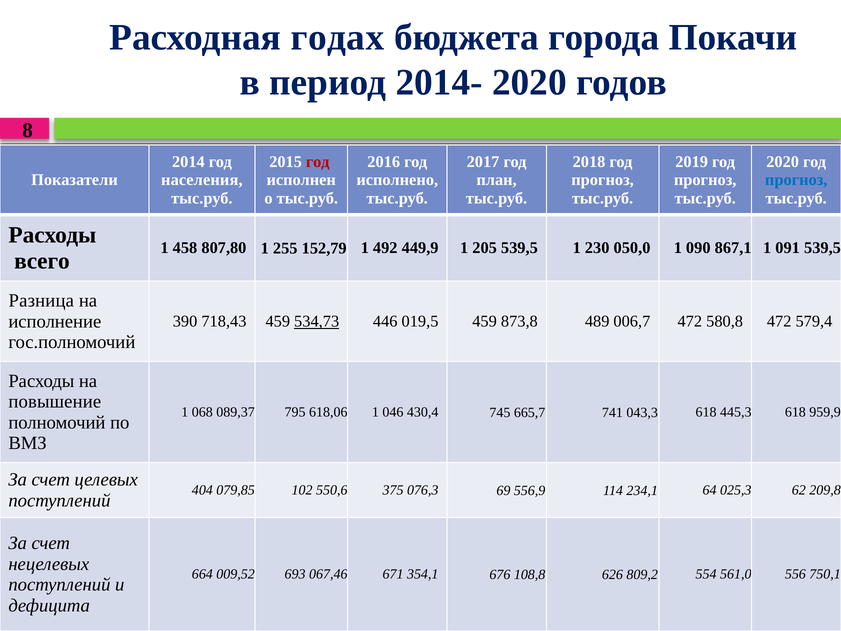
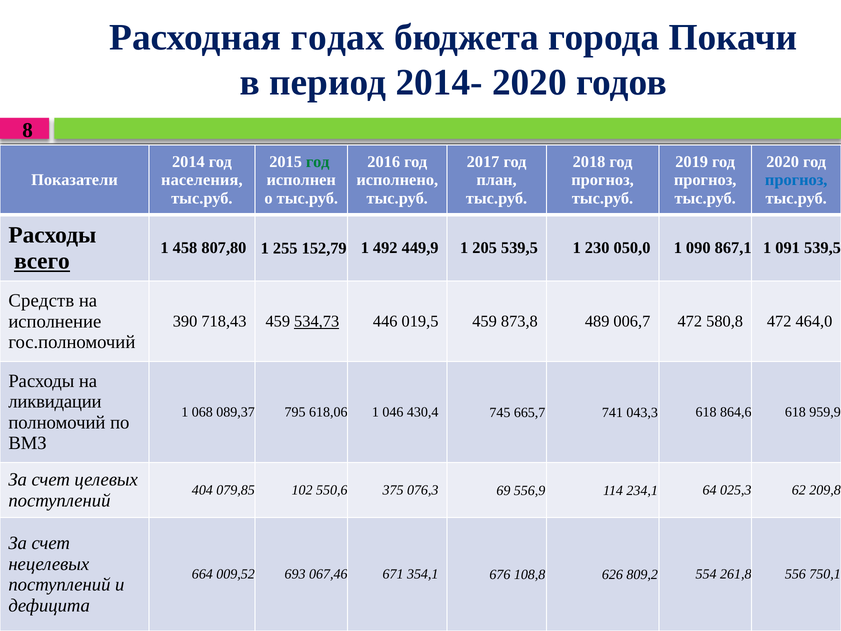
год colour: red -> green (318, 162)
всего underline: none -> present (42, 261)
Разница: Разница -> Средств (41, 301)
579,4: 579,4 -> 464,0 (814, 321)
повышение: повышение -> ликвидации (55, 402)
445,3: 445,3 -> 864,6 (736, 412)
561,0: 561,0 -> 261,8 (736, 574)
